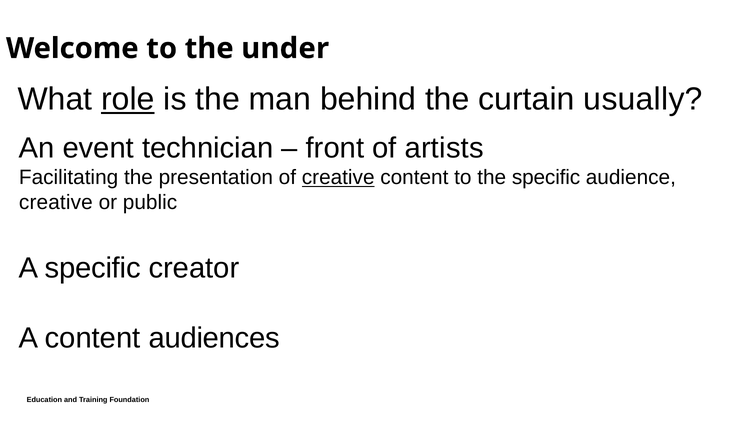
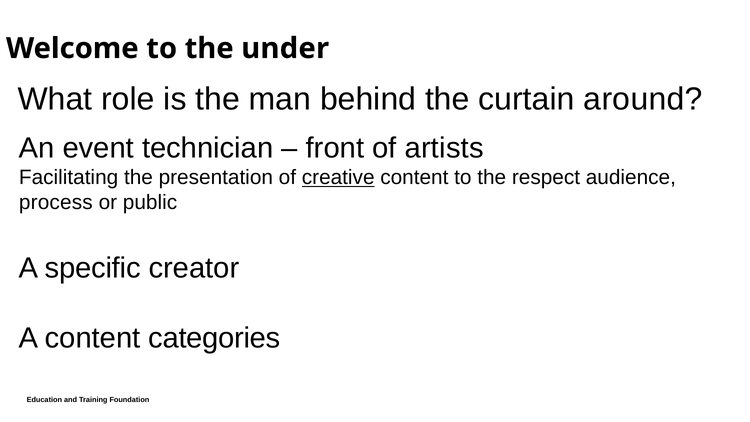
role underline: present -> none (128, 99)
usually: usually -> around (643, 99)
the specific: specific -> respect (546, 178)
creative: creative -> process (56, 203)
audiences: audiences -> categories (214, 338)
